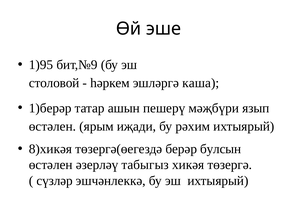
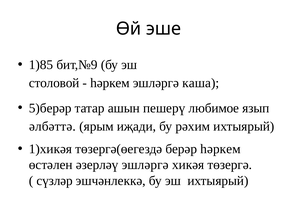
1)95: 1)95 -> 1)85 (41, 65)
1)берәр: 1)берәр -> 5)берәр (50, 108)
мәҗбүри: мәҗбүри -> любимое (214, 108)
өстәлен: өстәлен -> әлбәттә (52, 126)
8)хикәя: 8)хикәя -> 1)хикәя (50, 149)
берәр булсын: булсын -> һәркем (220, 149)
әзерләү табыгыз: табыгыз -> эшләргә (145, 165)
